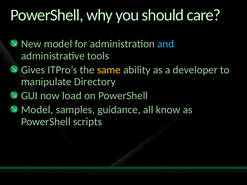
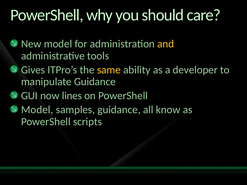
and colour: light blue -> yellow (166, 44)
manipulate Directory: Directory -> Guidance (95, 82)
load: load -> lines (72, 96)
